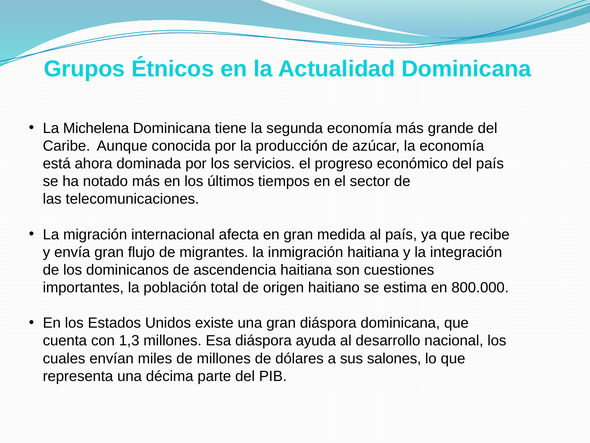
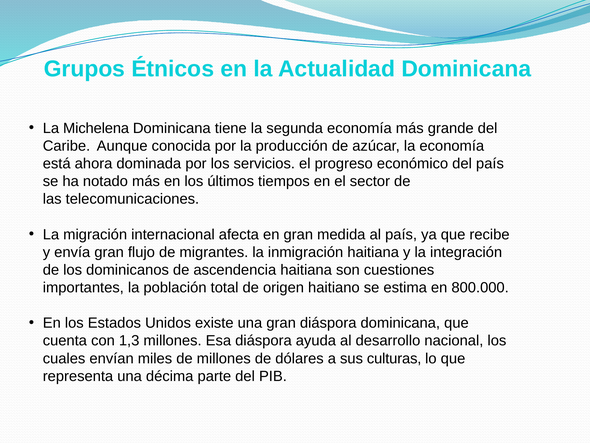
salones: salones -> culturas (394, 358)
